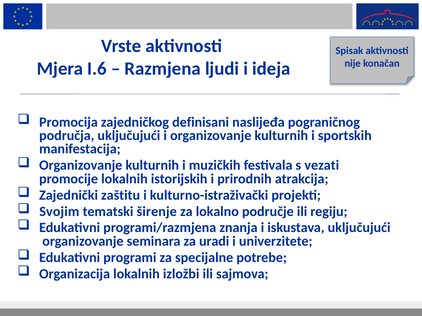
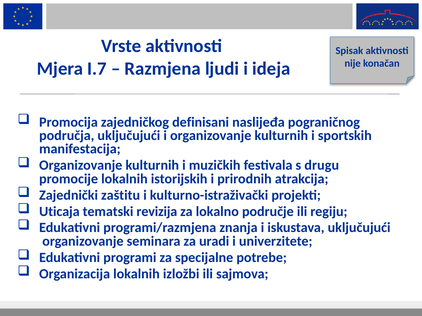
I.6: I.6 -> I.7 (97, 69)
vezati: vezati -> drugu (322, 166)
Svojim: Svojim -> Uticaja (59, 212)
širenje: širenje -> revizija (157, 212)
